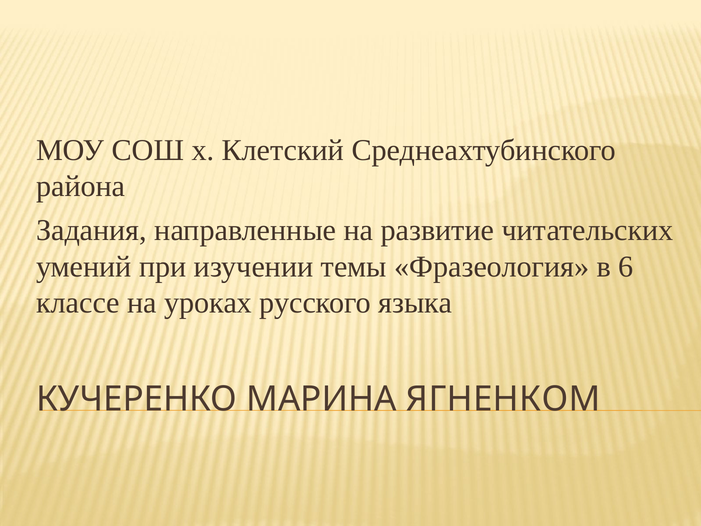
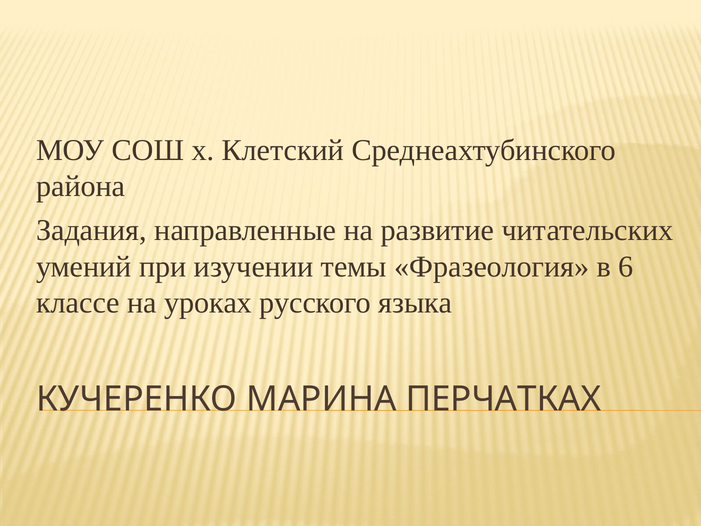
ЯГНЕНКОМ: ЯГНЕНКОМ -> ПЕРЧАТКАХ (503, 399)
